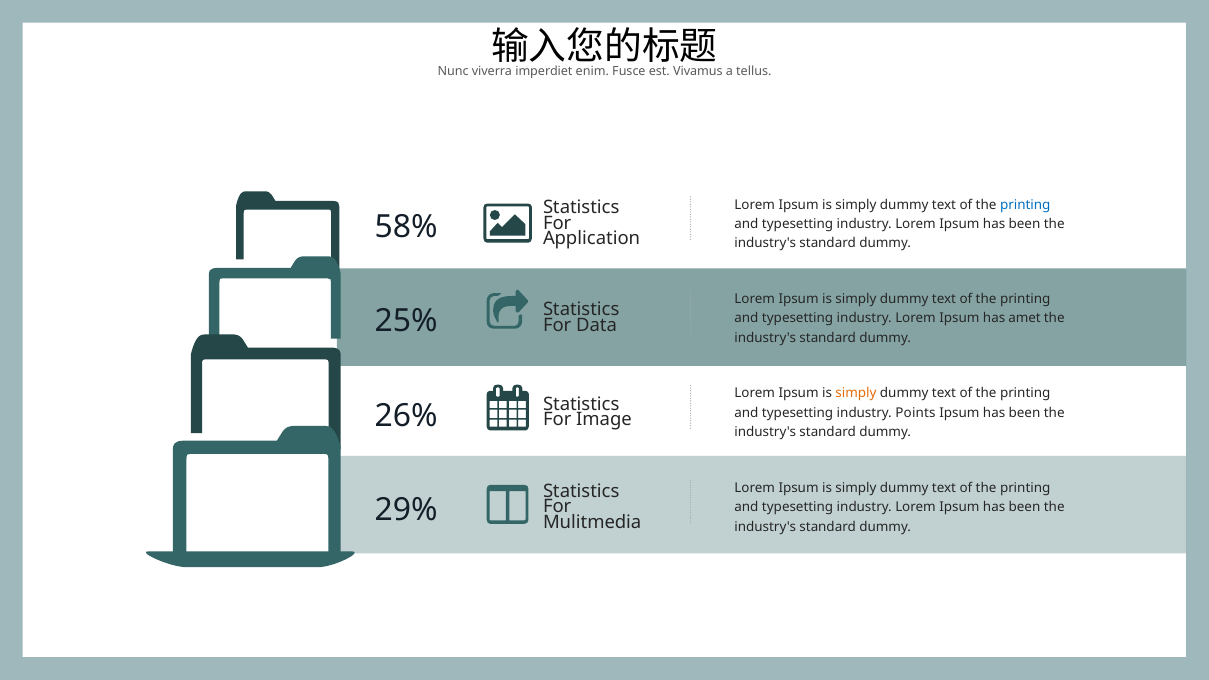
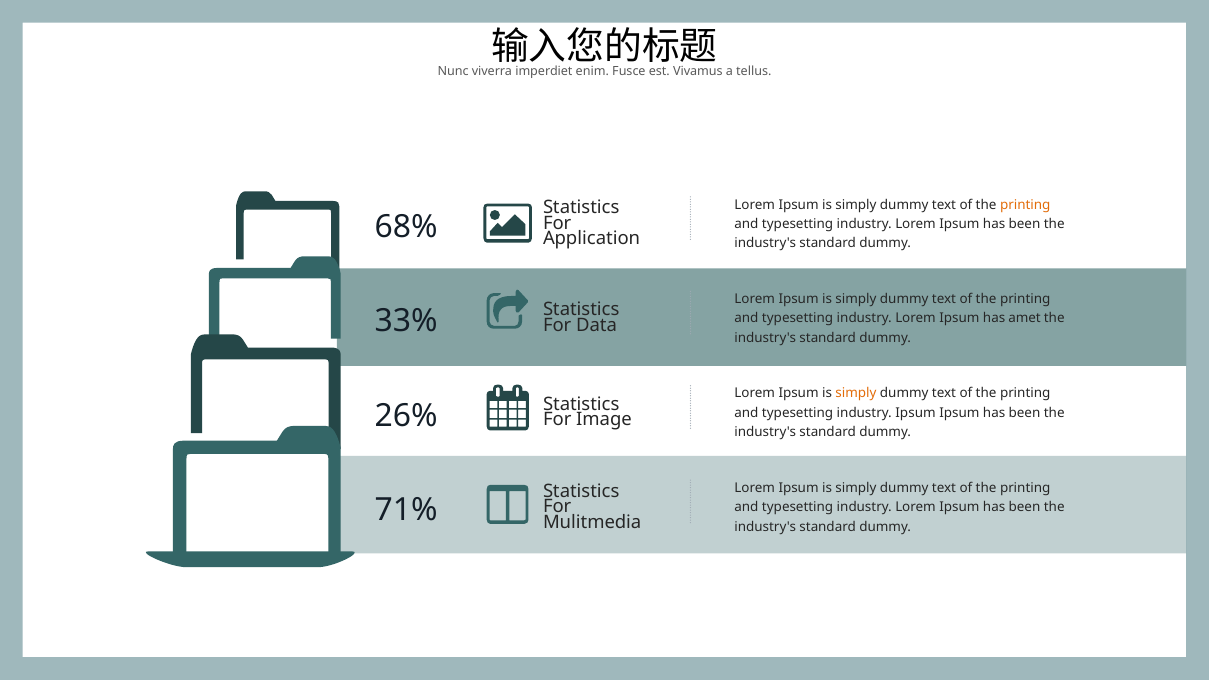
printing colour: blue -> orange (1025, 205)
58%: 58% -> 68% (406, 227)
25%: 25% -> 33% (406, 321)
industry Points: Points -> Ipsum (916, 413)
29%: 29% -> 71% (406, 510)
